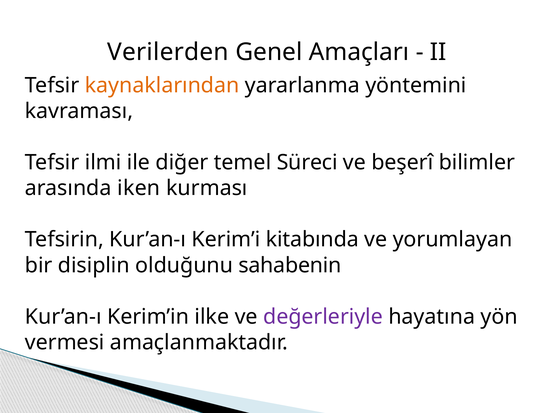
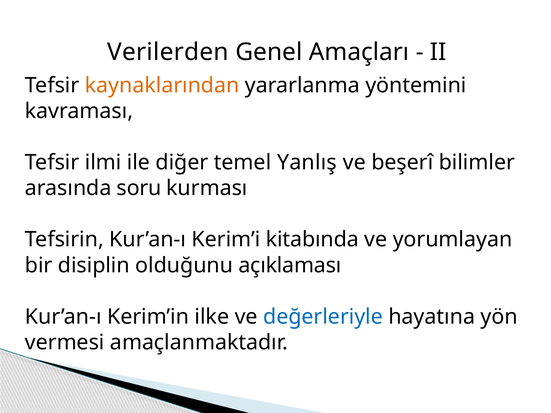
Süreci: Süreci -> Yanlış (307, 163)
iken: iken -> soru (139, 188)
sahabenin: sahabenin -> açıklaması (290, 265)
değerleriyle colour: purple -> blue (323, 317)
